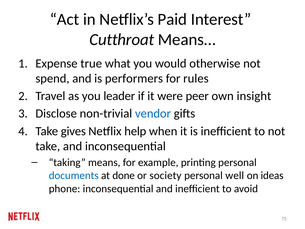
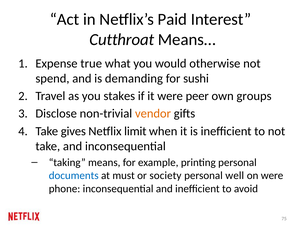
performers: performers -> demanding (134, 78)
rules: rules -> sushi (196, 78)
leader: leader -> stakes (119, 96)
insight: insight -> groups (254, 96)
vendor colour: blue -> orange (153, 113)
help: help -> limit (135, 131)
done: done -> must (124, 175)
on ideas: ideas -> were (272, 175)
